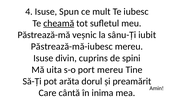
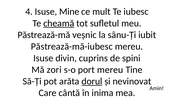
Spun: Spun -> Mine (69, 12)
uita: uita -> zori (54, 70)
dorul underline: none -> present (92, 81)
preamărit: preamărit -> nevinovat (132, 81)
